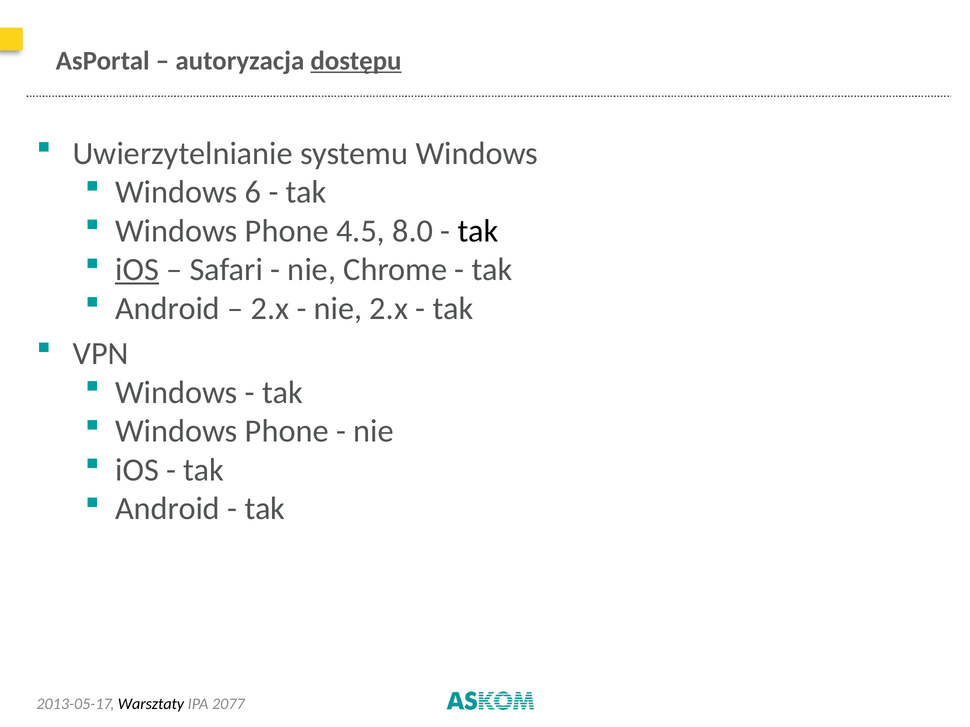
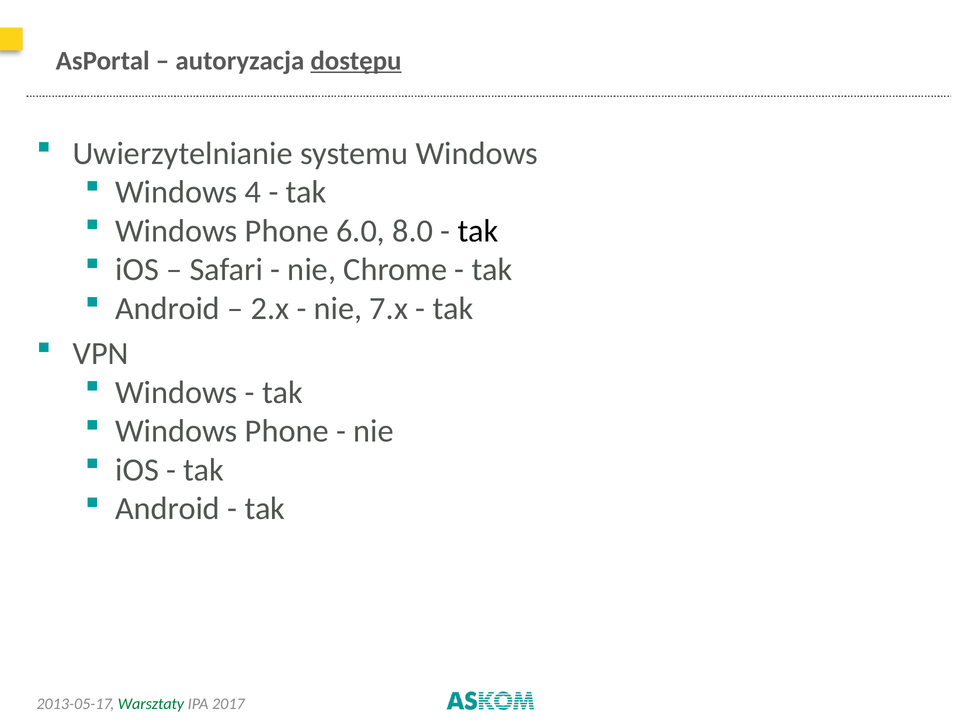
6: 6 -> 4 (253, 192)
4.5: 4.5 -> 6.0 (361, 231)
iOS underline: present -> none (137, 270)
nie 2.x: 2.x -> 7.x (389, 309)
Warsztaty colour: black -> green (151, 704)
2077: 2077 -> 2017 (228, 704)
